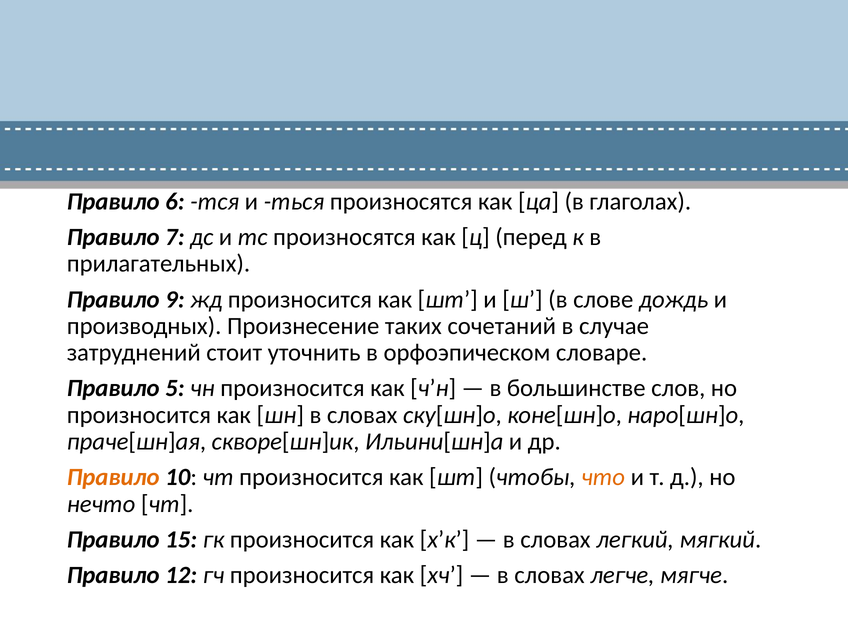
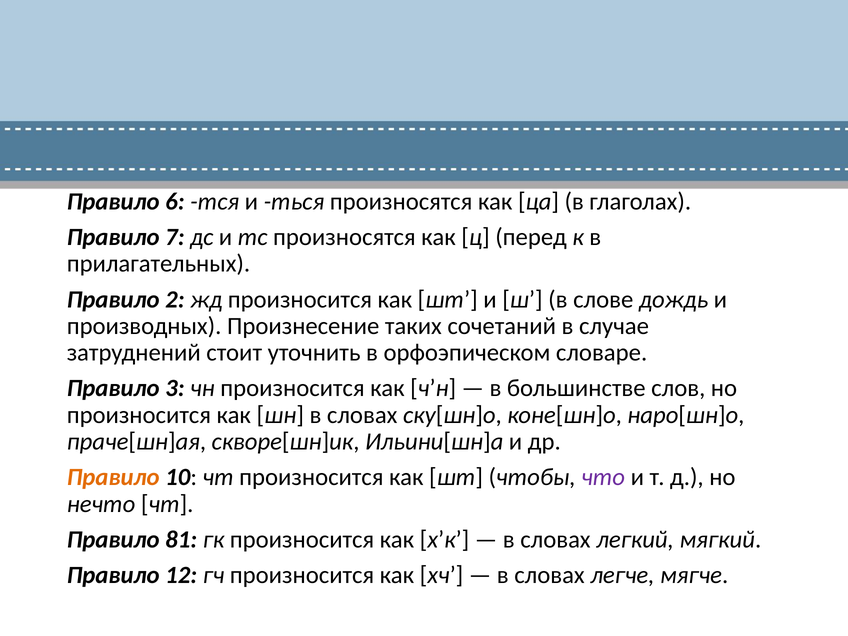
9: 9 -> 2 (175, 299)
5: 5 -> 3 (175, 388)
что colour: orange -> purple (603, 477)
15: 15 -> 81 (181, 540)
